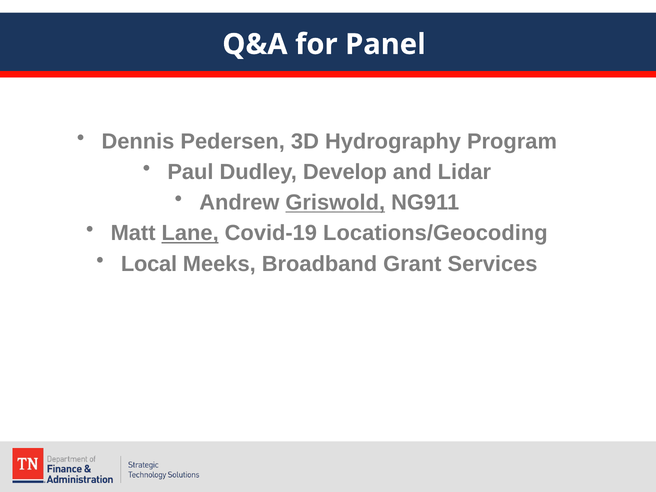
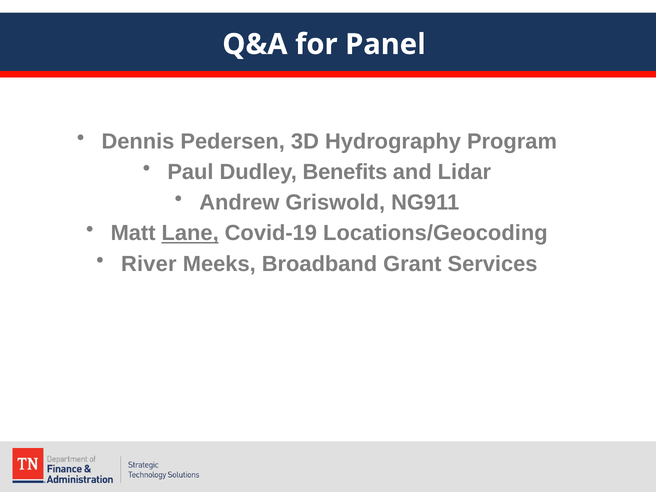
Develop: Develop -> Benefits (345, 172)
Griswold underline: present -> none (335, 203)
Local: Local -> River (149, 264)
